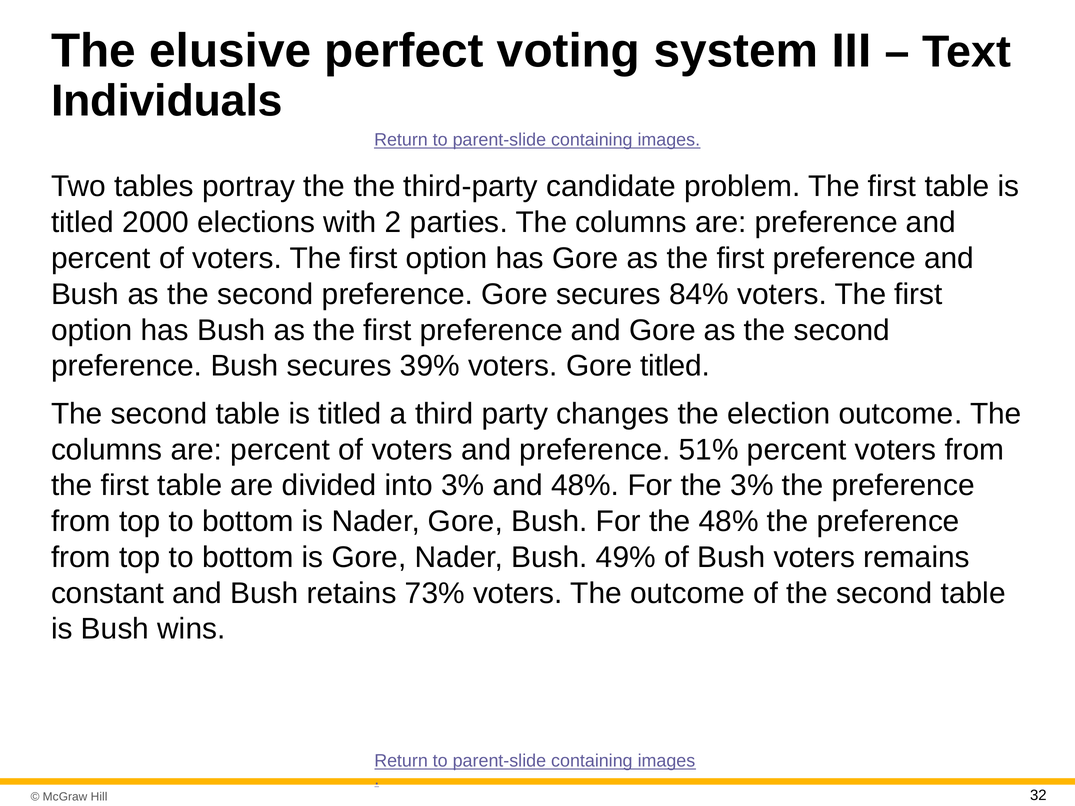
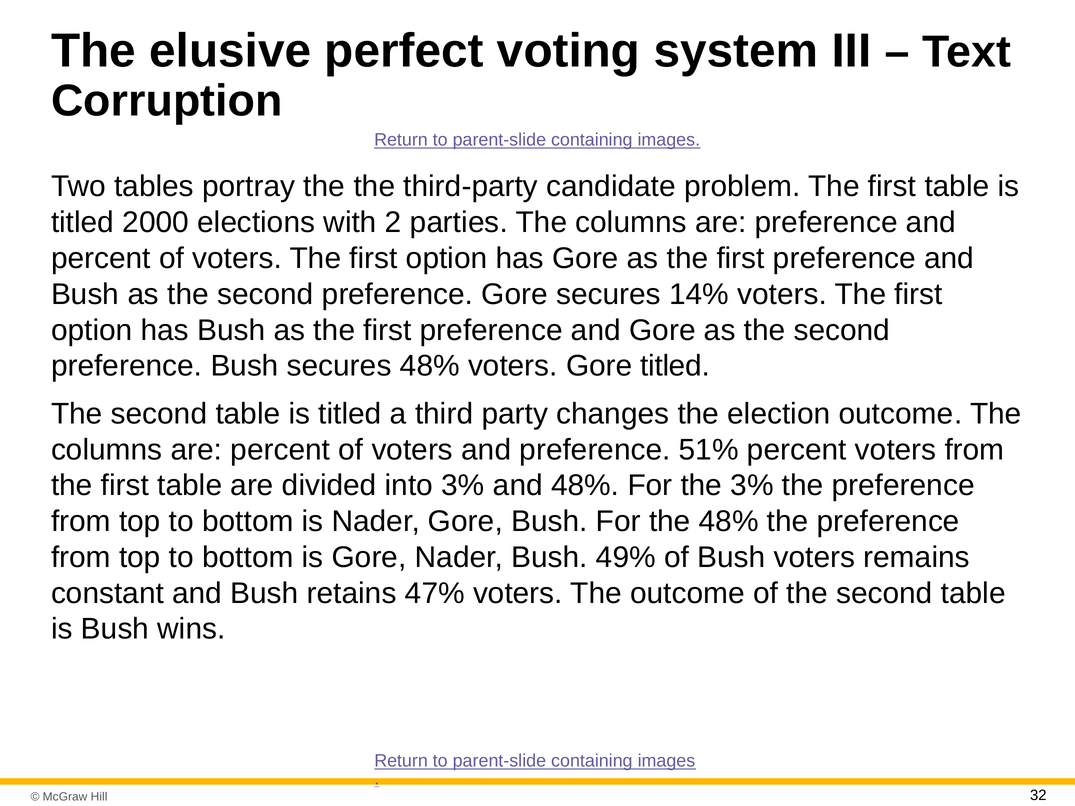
Individuals: Individuals -> Corruption (167, 101)
84%: 84% -> 14% (699, 294)
secures 39%: 39% -> 48% (430, 366)
73%: 73% -> 47% (435, 593)
